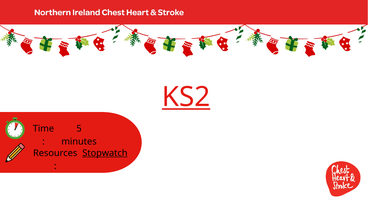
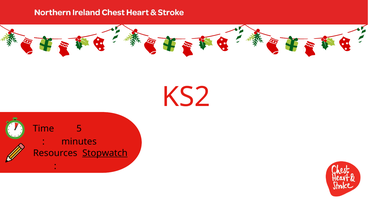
KS2 underline: present -> none (186, 97)
